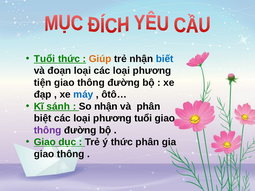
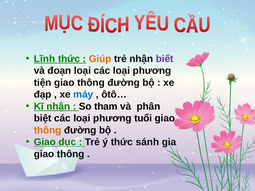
Tuổi: Tuổi -> Lĩnh (45, 59)
biết colour: blue -> purple (165, 59)
Kĩ sánh: sánh -> nhận (58, 107)
So nhận: nhận -> tham (106, 107)
thông colour: purple -> orange (48, 130)
thức phân: phân -> sánh (147, 142)
